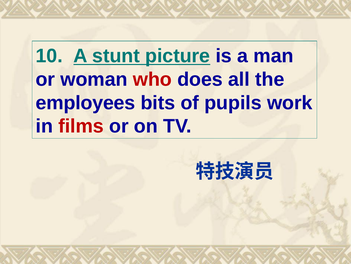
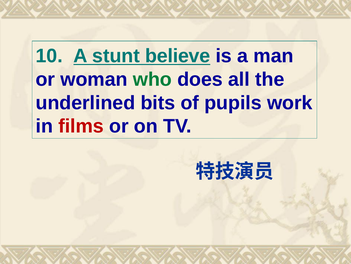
picture: picture -> believe (178, 56)
who colour: red -> green (152, 79)
employees: employees -> underlined (85, 103)
